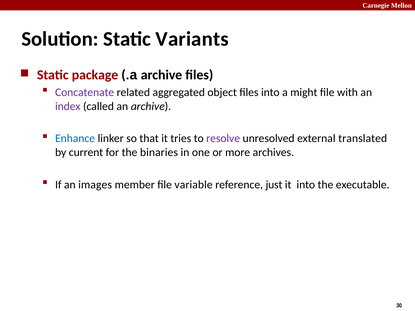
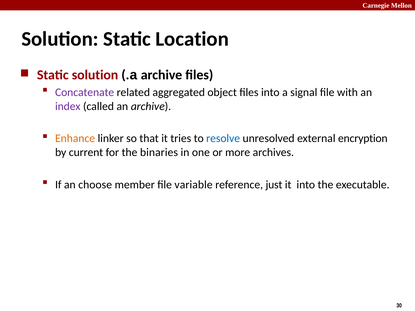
Variants: Variants -> Location (192, 39)
Static package: package -> solution (95, 75)
might: might -> signal (304, 92)
Enhance colour: blue -> orange (75, 139)
resolve colour: purple -> blue (223, 139)
translated: translated -> encryption (363, 139)
images: images -> choose (95, 185)
